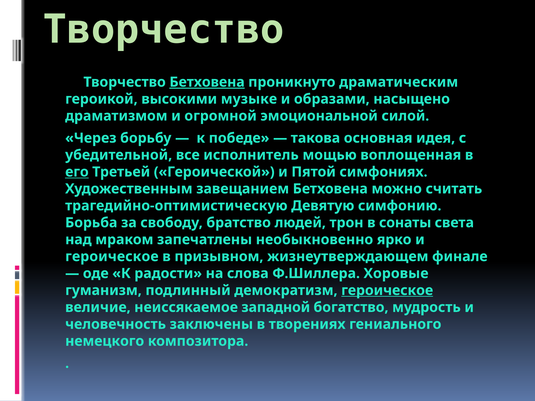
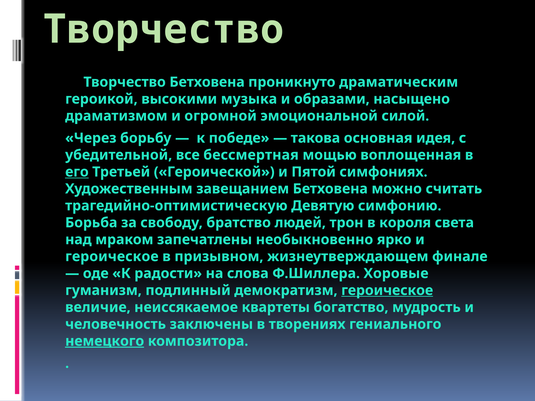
Бетховена underline: present -> none (207, 82)
музыке: музыке -> музыка (249, 99)
исполнитель: исполнитель -> бессмертная (251, 155)
сонаты: сонаты -> короля (405, 223)
западной: западной -> квартеты (276, 307)
немецкого underline: none -> present (105, 341)
